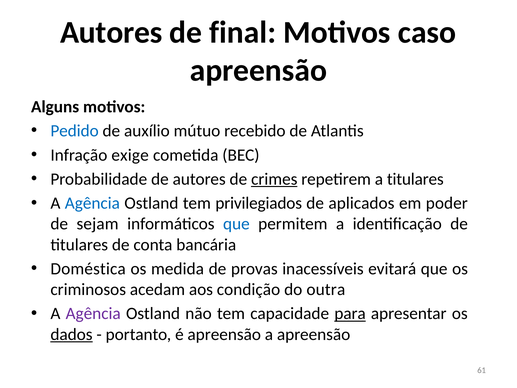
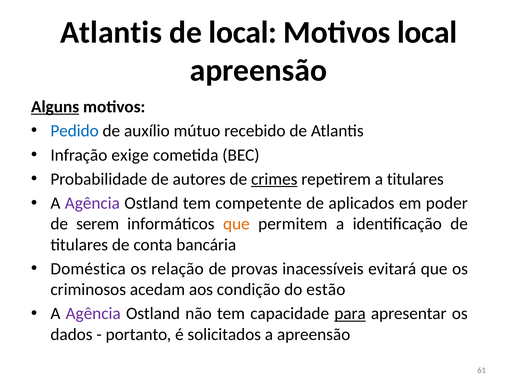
Autores: Autores -> Atlantis (111, 33)
de final: final -> local (243, 33)
Motivos caso: caso -> local (427, 33)
Alguns underline: none -> present (55, 107)
Agência colour: blue -> purple (92, 203)
privilegiados: privilegiados -> competente (259, 203)
sejam: sejam -> serem (98, 224)
que colour: blue -> orange (236, 224)
medida: medida -> relação (177, 269)
outra: outra -> estão (326, 289)
dados underline: present -> none (71, 334)
é apreensão: apreensão -> solicitados (224, 334)
